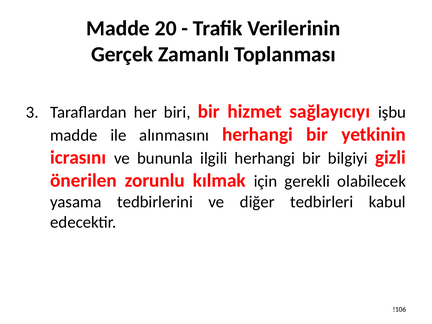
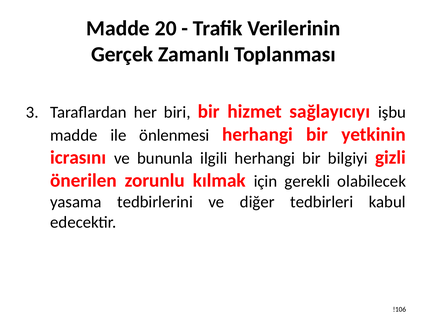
alınmasını: alınmasını -> önlenmesi (174, 135)
